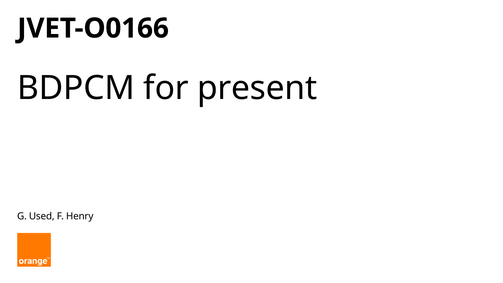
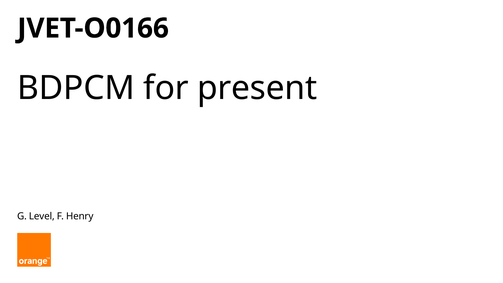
Used: Used -> Level (42, 216)
